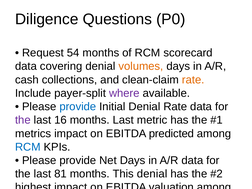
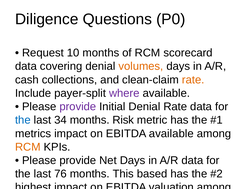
54: 54 -> 10 (73, 53)
provide colour: blue -> purple (78, 107)
the colour: purple -> blue (23, 120)
16: 16 -> 34 (61, 120)
months Last: Last -> Risk (123, 120)
EBITDA predicted: predicted -> available (171, 134)
RCM colour: blue -> orange (28, 147)
81: 81 -> 76 (61, 174)
This denial: denial -> based (152, 174)
